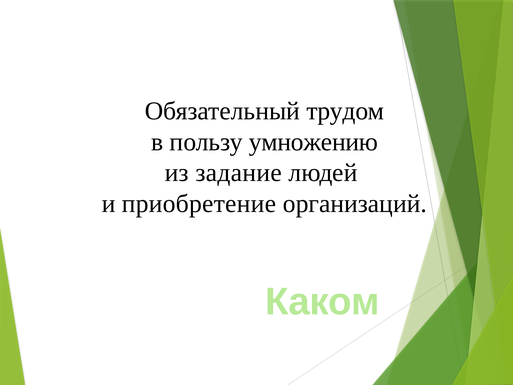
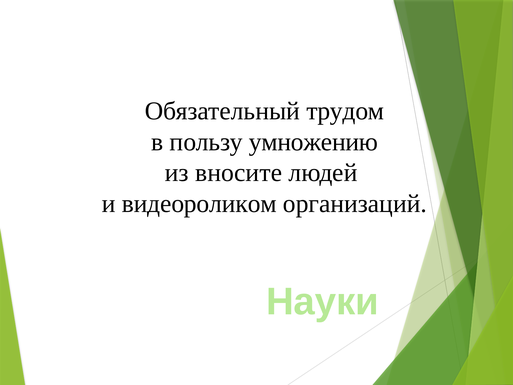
задание: задание -> вносите (239, 173)
приобретение: приобретение -> видеороликом (199, 203)
Каком: Каком -> Науки (322, 301)
